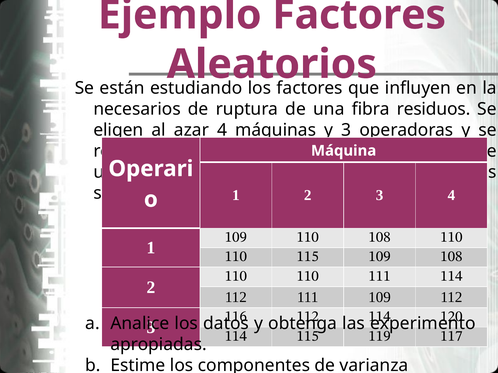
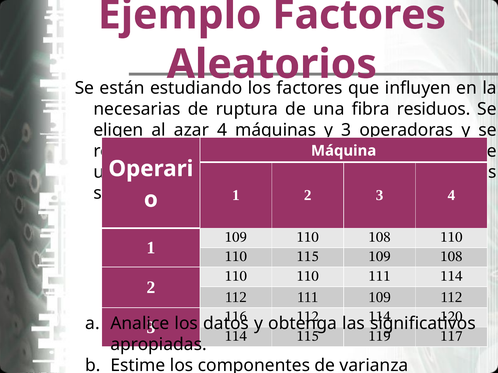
necesarios: necesarios -> necesarias (137, 109)
las experimento: experimento -> significativos (423, 323)
